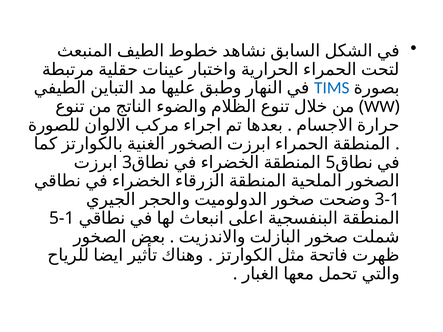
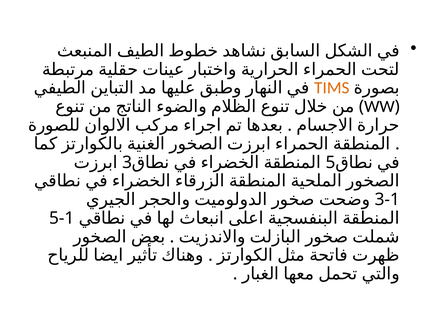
TIMS colour: blue -> orange (332, 88)
